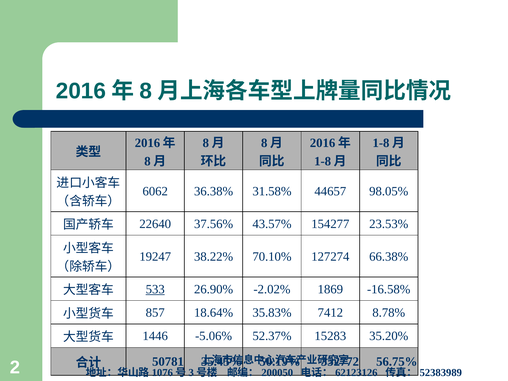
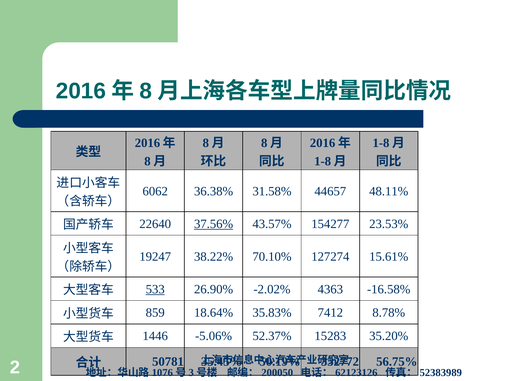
98.05%: 98.05% -> 48.11% (389, 191)
37.56% underline: none -> present (214, 224)
66.38%: 66.38% -> 15.61% (389, 256)
1869: 1869 -> 4363 (330, 289)
857: 857 -> 859 (155, 313)
